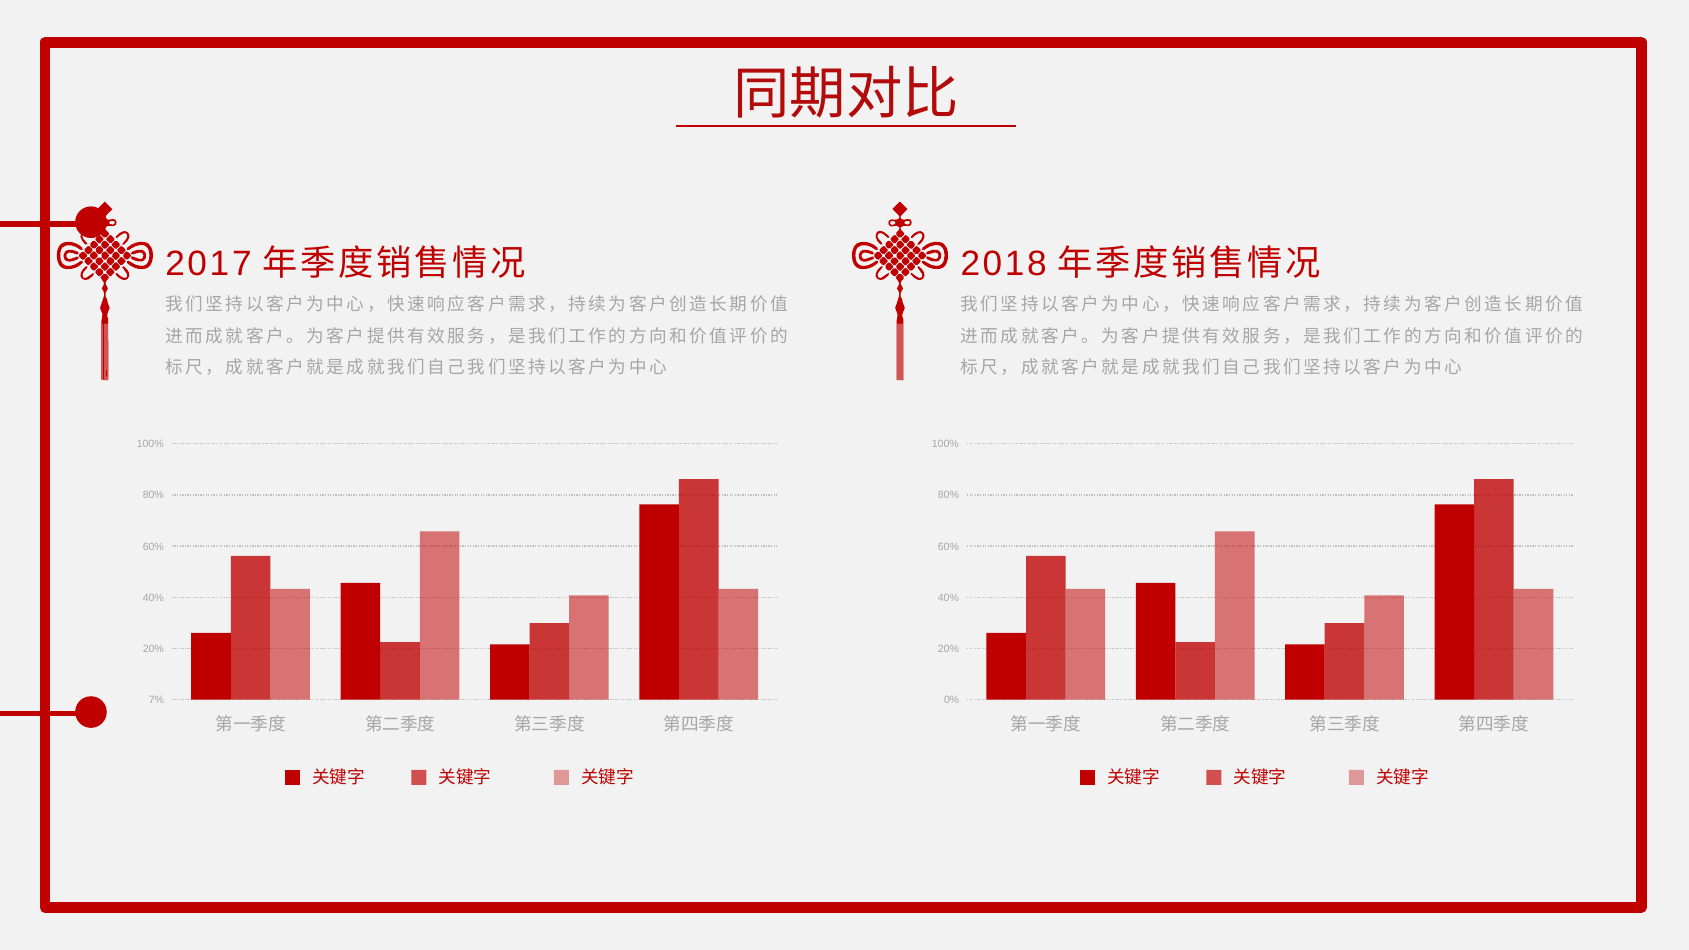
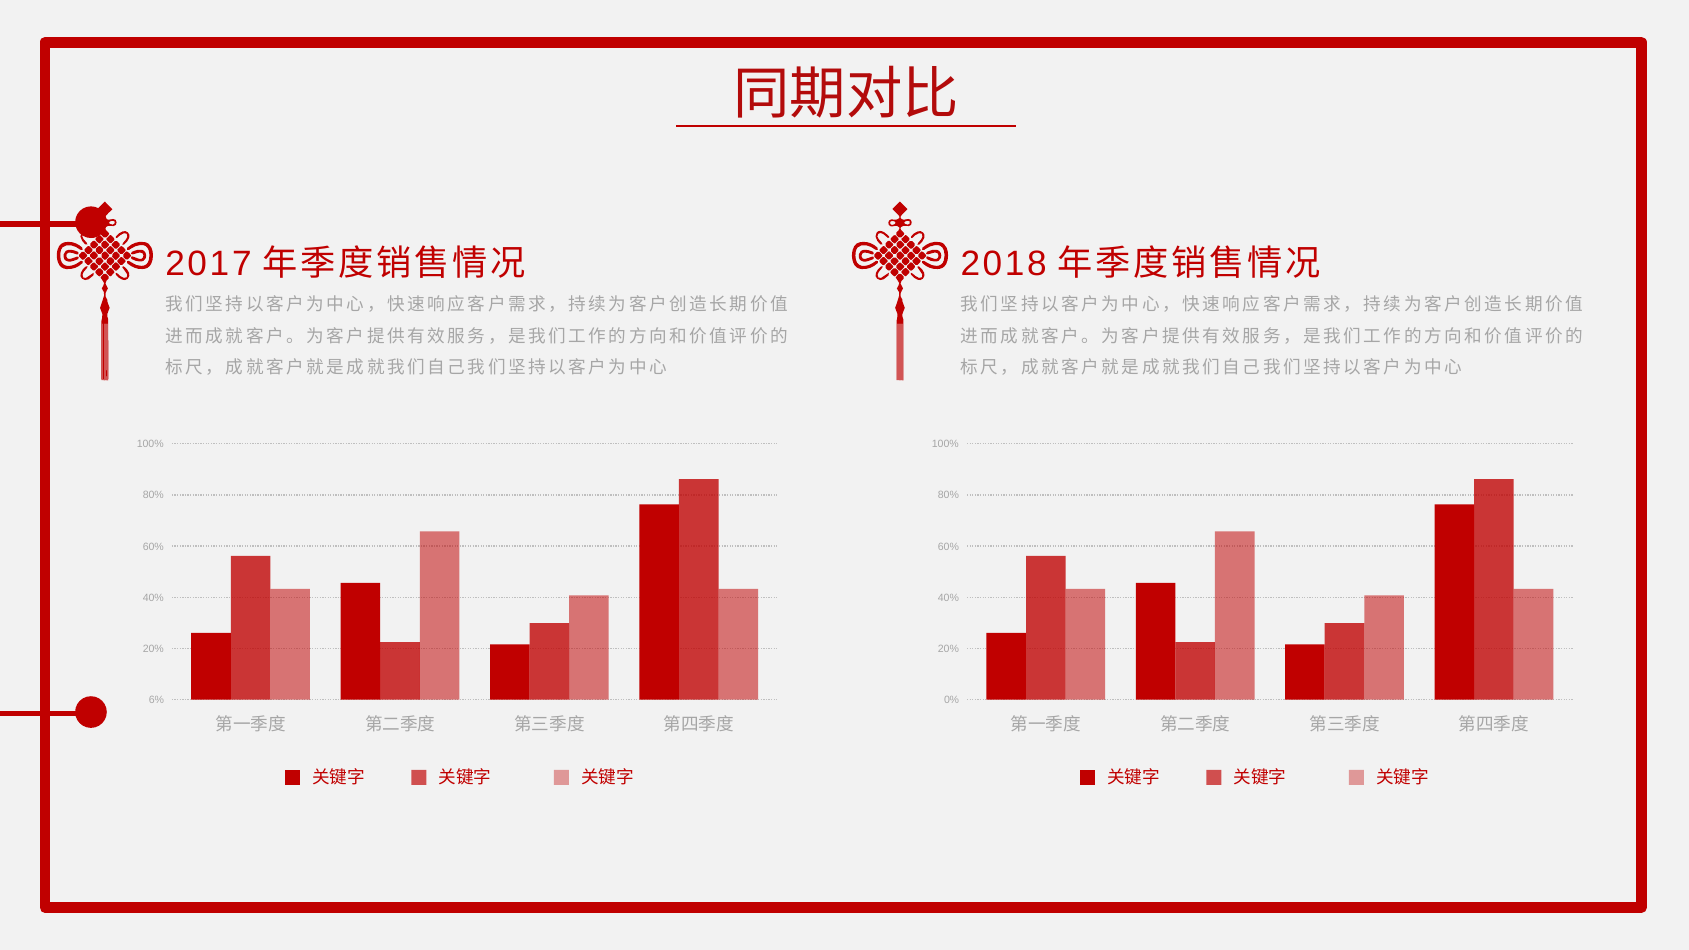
7%: 7% -> 6% (156, 700)
